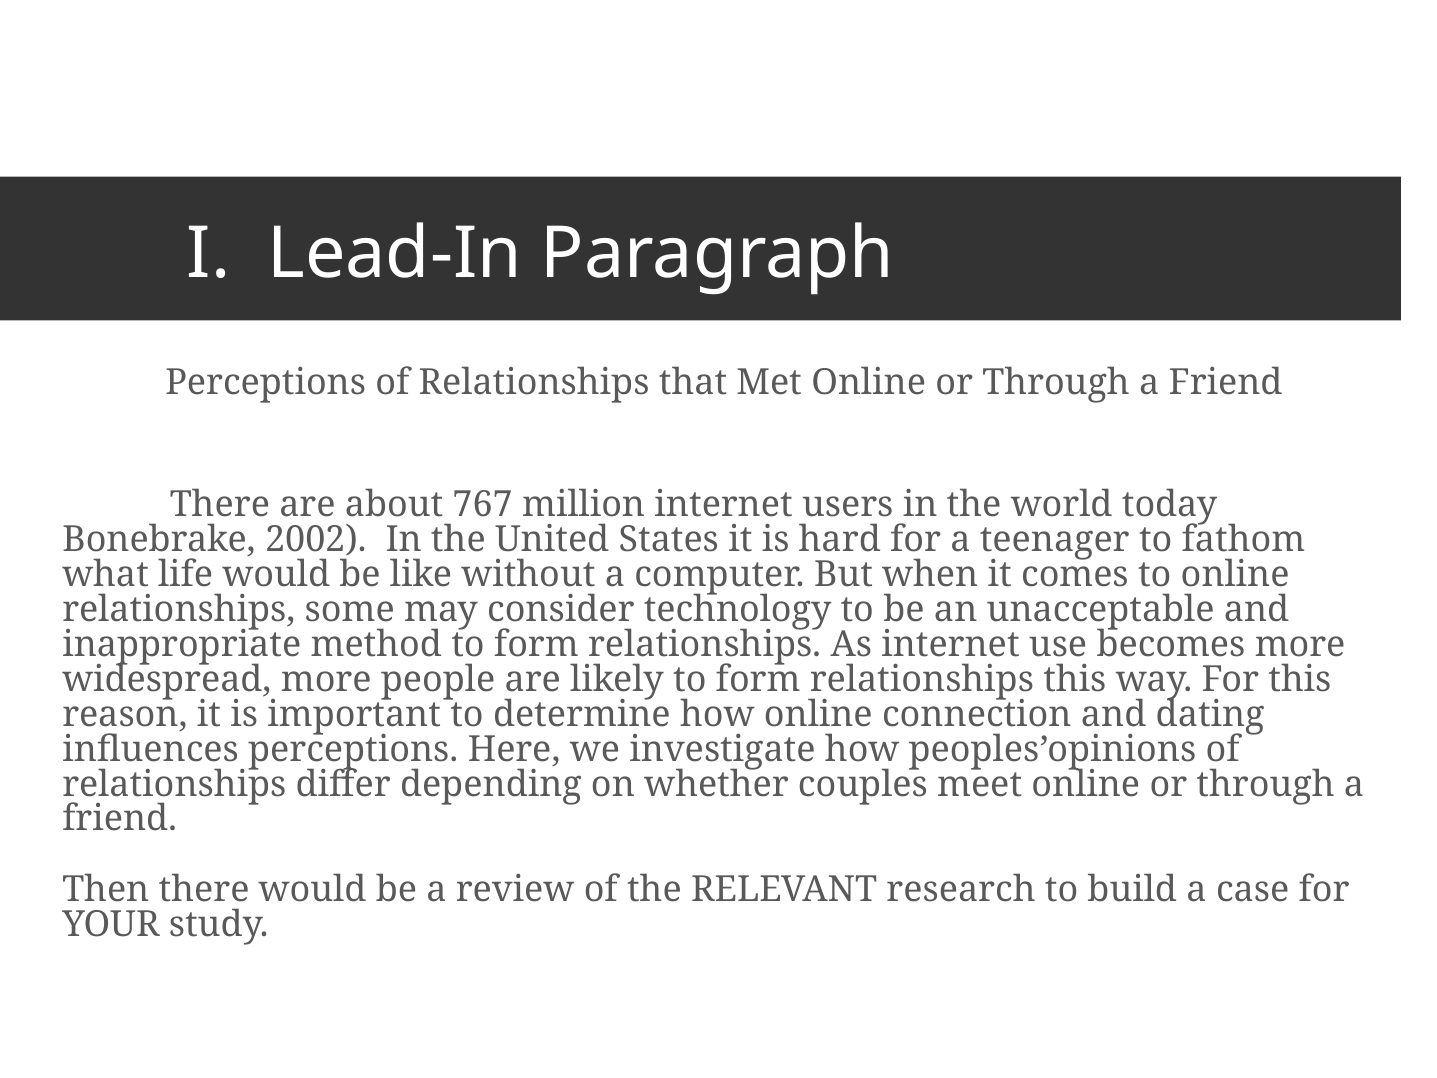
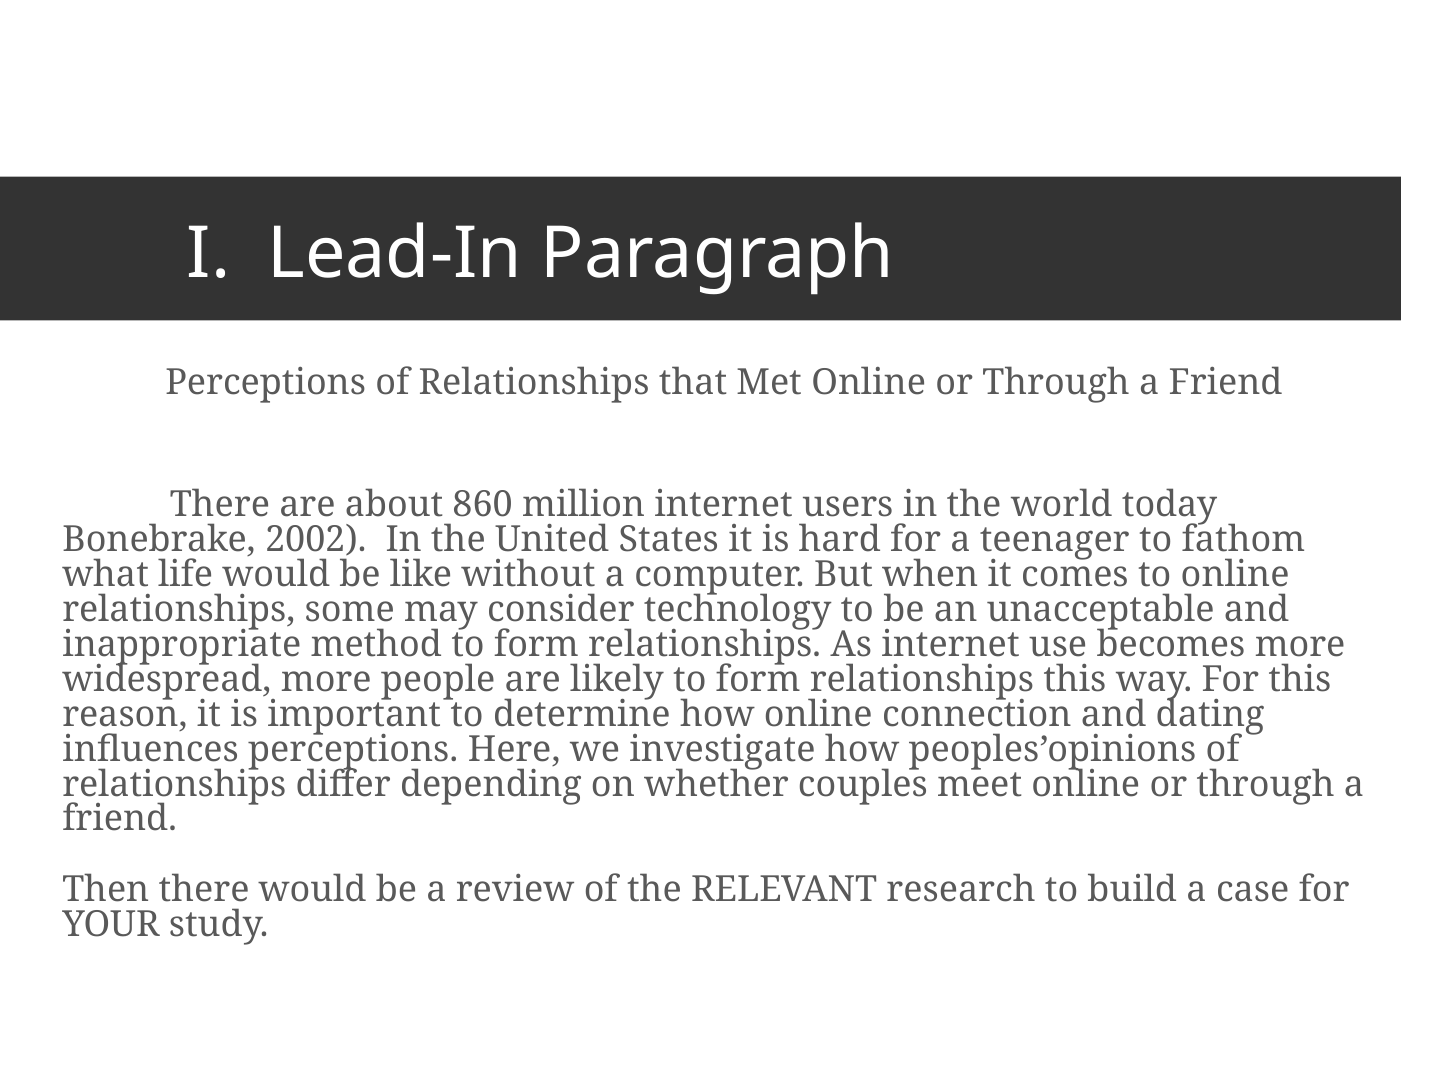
767: 767 -> 860 (483, 505)
